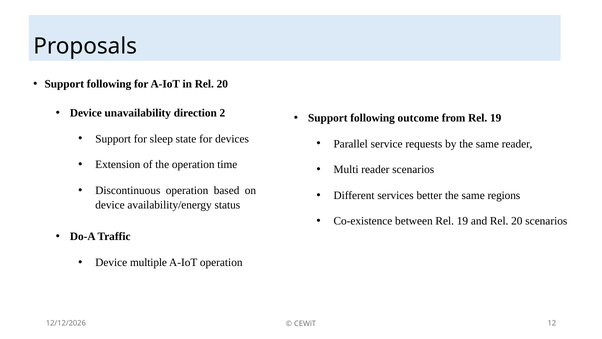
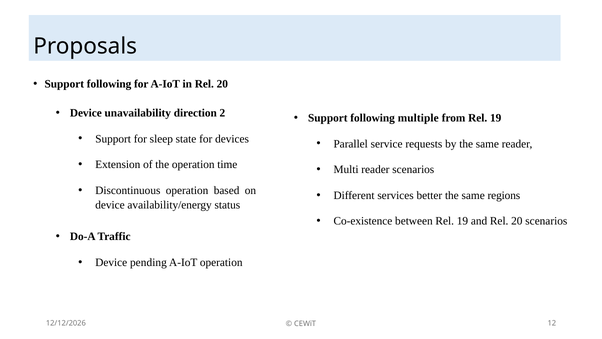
outcome: outcome -> multiple (418, 118)
multiple: multiple -> pending (148, 262)
